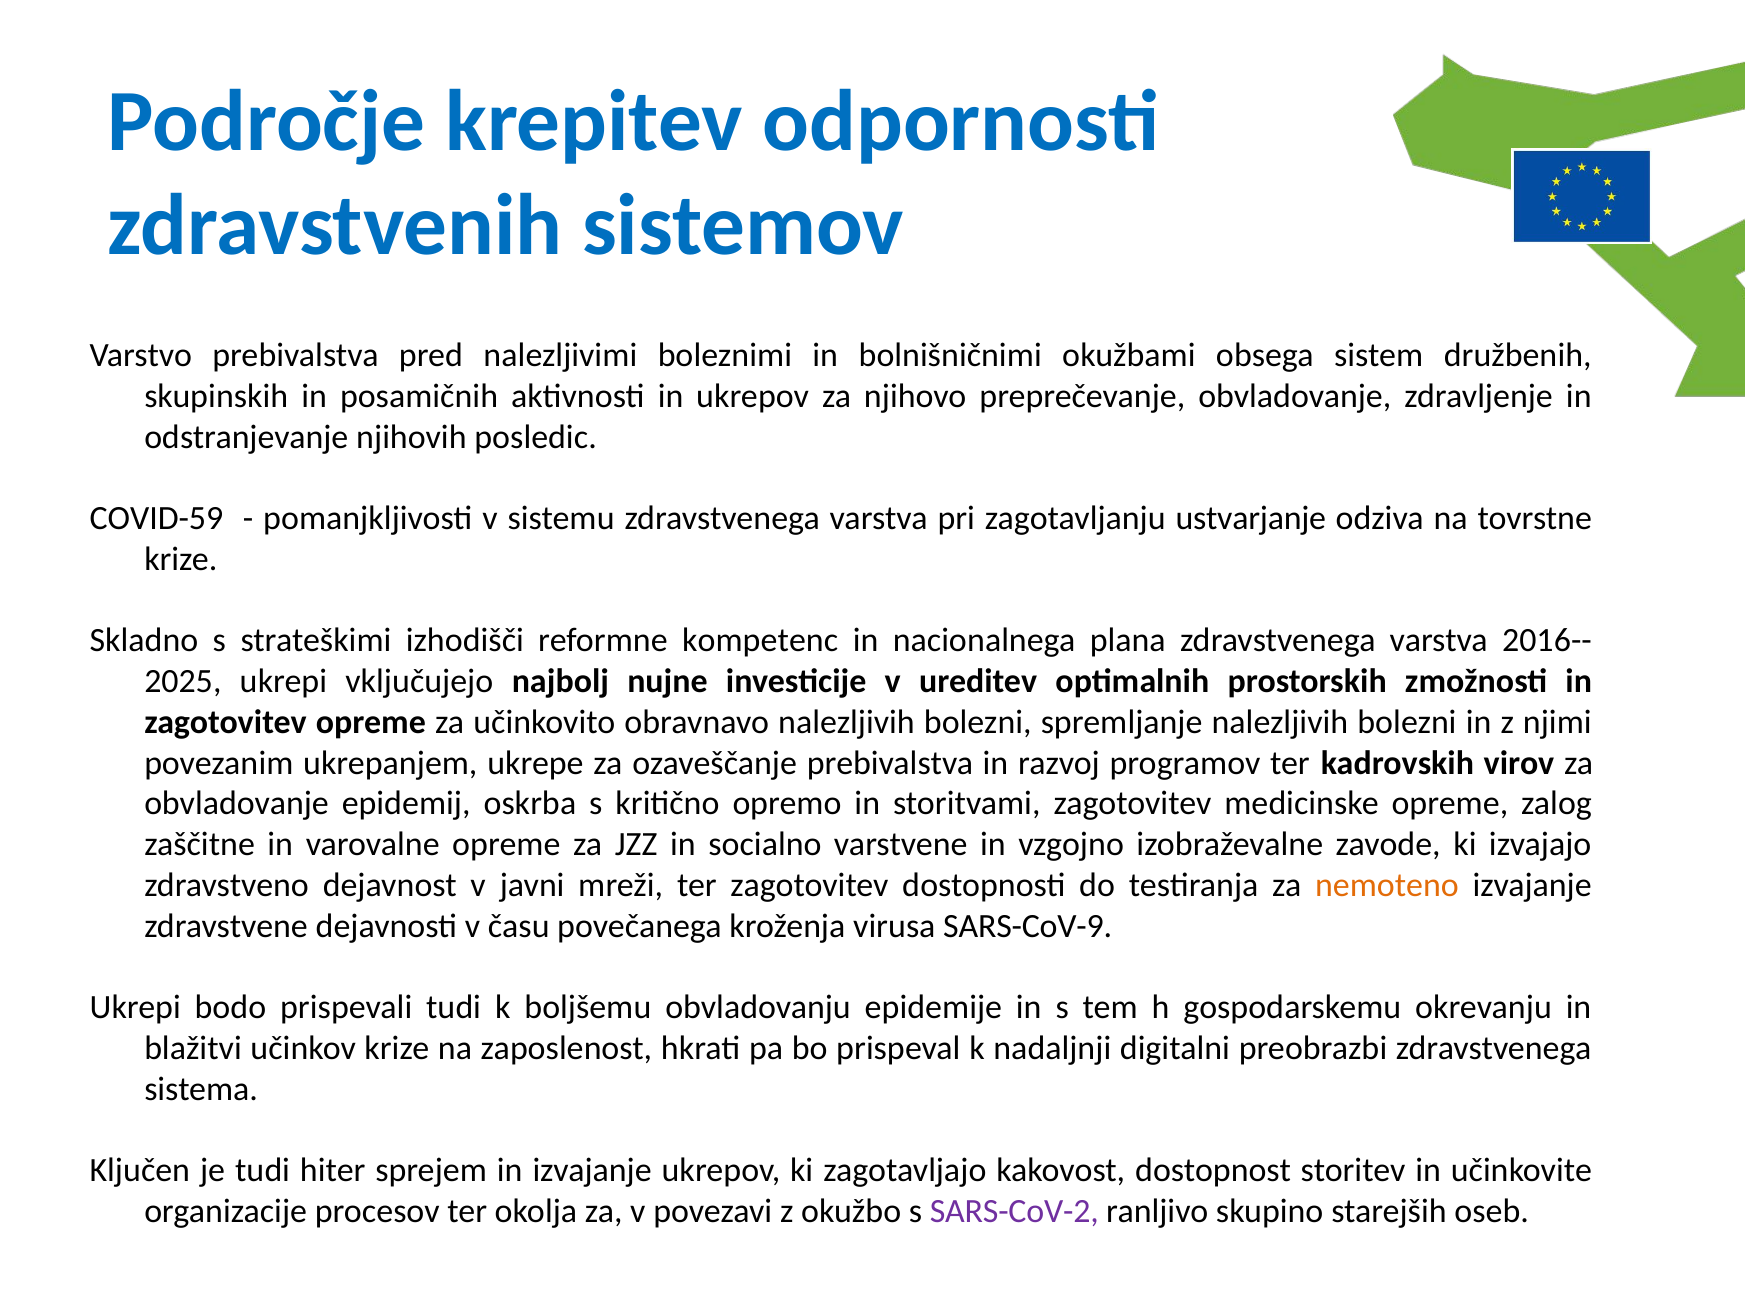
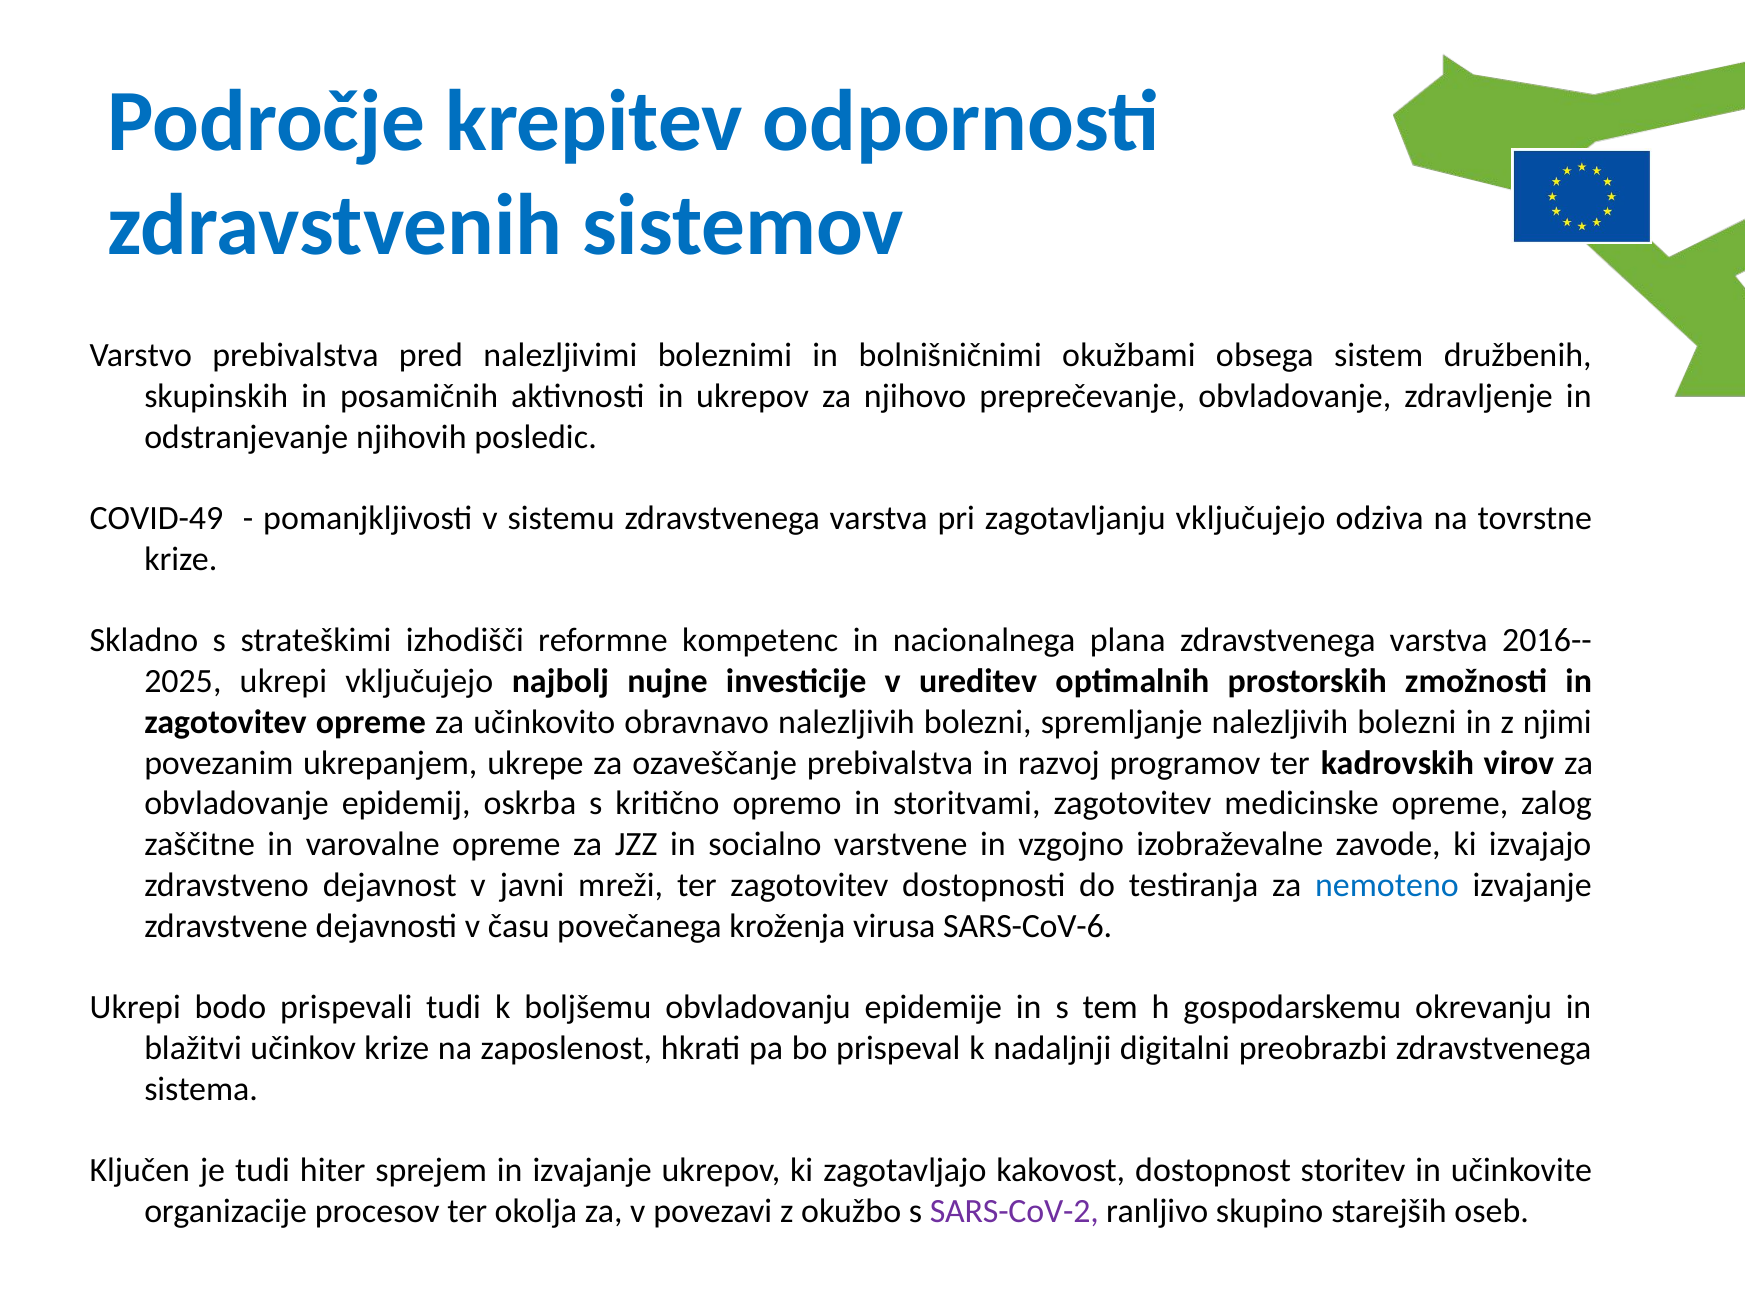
COVID-59: COVID-59 -> COVID-49 (156, 518)
zagotavljanju ustvarjanje: ustvarjanje -> vključujejo (1251, 518)
nemoteno colour: orange -> blue (1387, 885)
SARS-CoV-9: SARS-CoV-9 -> SARS-CoV-6 (1028, 926)
